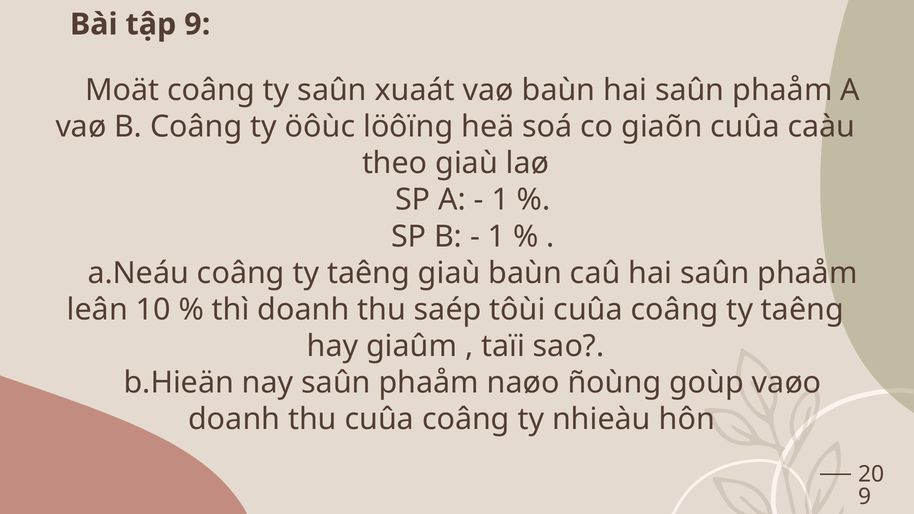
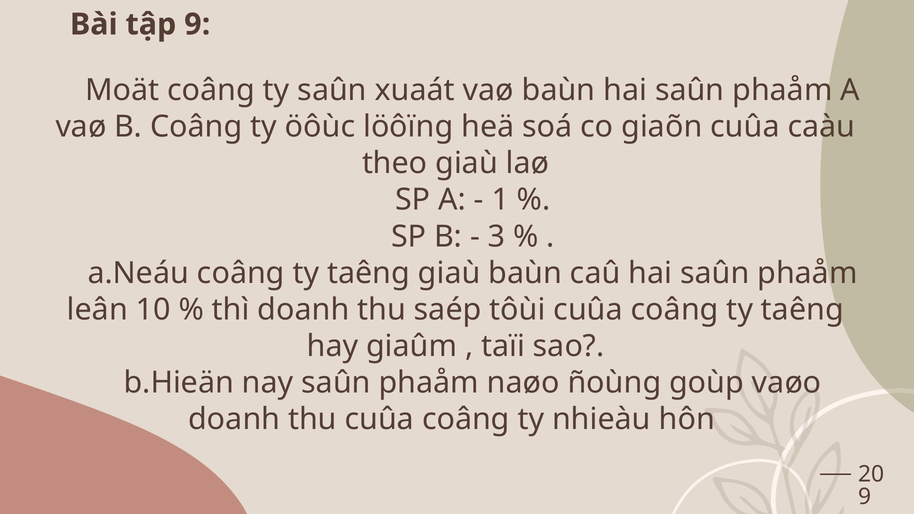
1: 1 -> 3 (496, 237)
